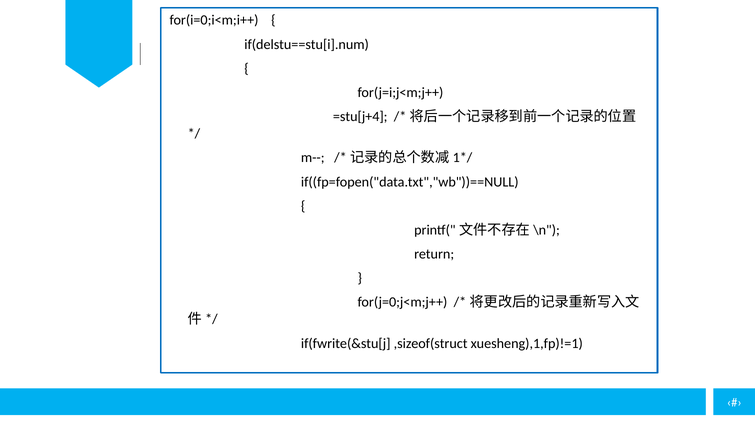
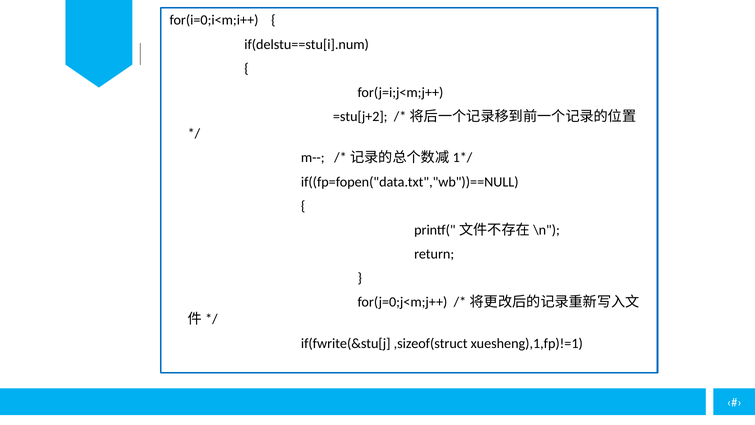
=stu[j+4: =stu[j+4 -> =stu[j+2 (360, 117)
